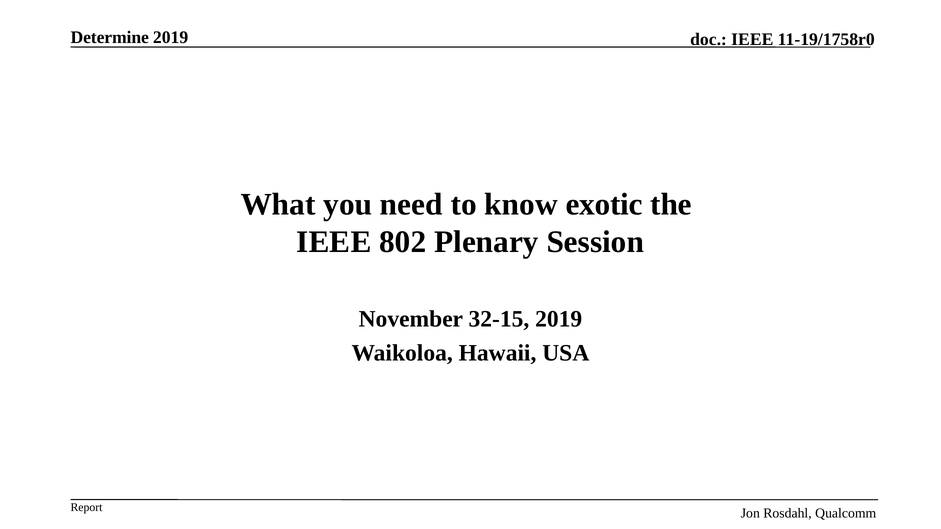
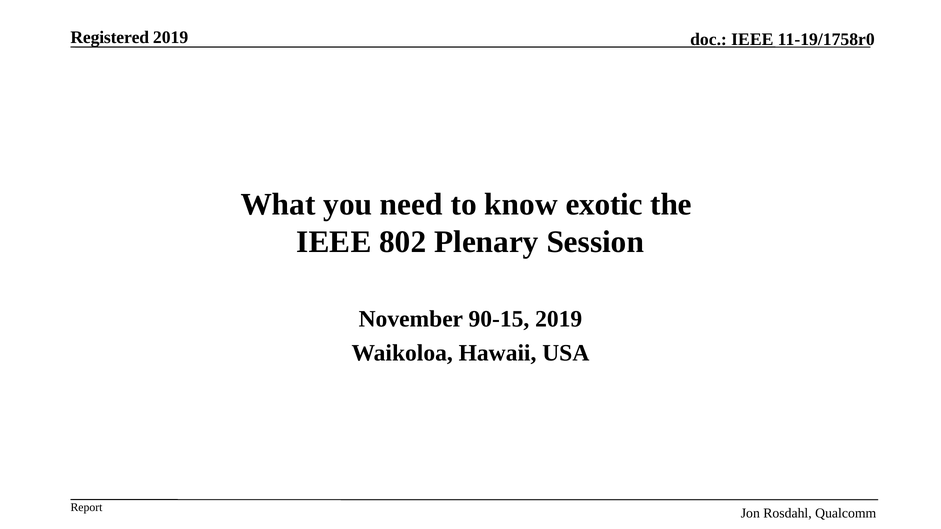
Determine: Determine -> Registered (110, 37)
32-15: 32-15 -> 90-15 (499, 319)
